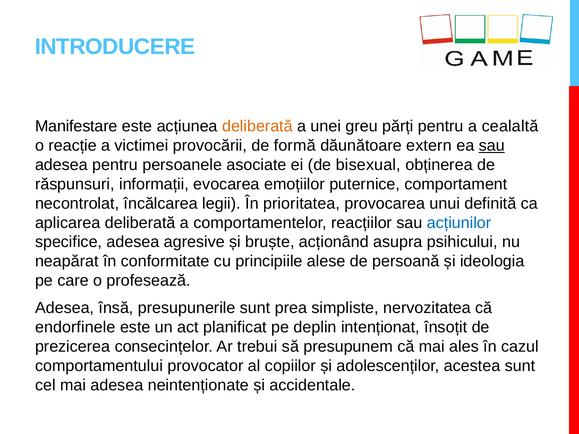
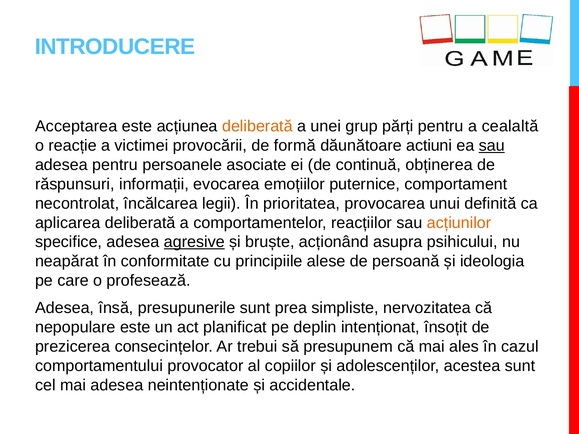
Manifestare: Manifestare -> Acceptarea (76, 126)
greu: greu -> grup (362, 126)
extern: extern -> actiuni (429, 146)
bisexual: bisexual -> continuă (368, 165)
acțiunilor colour: blue -> orange (459, 223)
agresive underline: none -> present (194, 242)
endorfinele: endorfinele -> nepopulare (75, 327)
